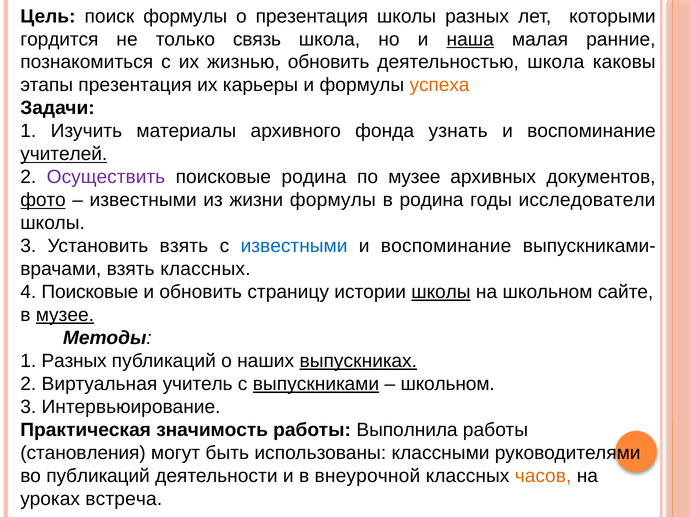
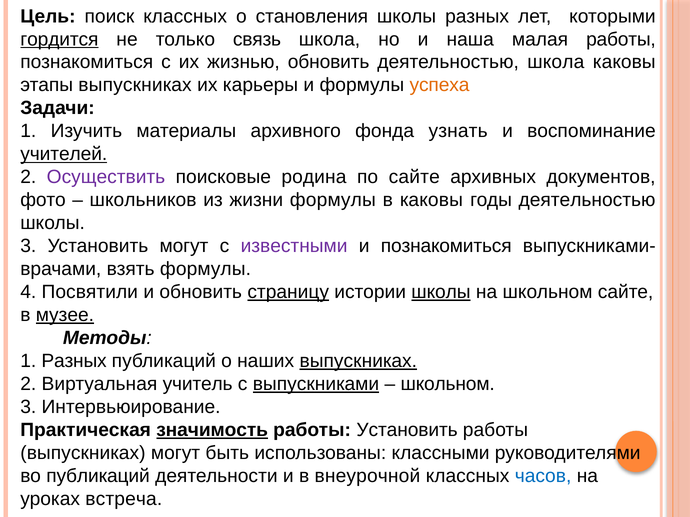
поиск формулы: формулы -> классных (185, 16)
о презентация: презентация -> становления (312, 16)
гордится underline: none -> present (59, 39)
наша underline: present -> none (470, 39)
малая ранние: ранние -> работы (621, 39)
этапы презентация: презентация -> выпускниках (135, 85)
по музее: музее -> сайте (414, 177)
фото underline: present -> none (43, 200)
известными: известными -> школьников (143, 200)
в родина: родина -> каковы (431, 200)
годы исследователи: исследователи -> деятельностью (587, 200)
Установить взять: взять -> могут (184, 246)
известными colour: blue -> purple (294, 246)
воспоминание: воспоминание -> познакомиться (446, 246)
взять классных: классных -> формулы (205, 269)
4 Поисковые: Поисковые -> Посвятили (90, 292)
страницу underline: none -> present (288, 292)
значимость underline: none -> present (212, 430)
работы Выполнила: Выполнила -> Установить (407, 430)
становления: становления -> выпускниках (83, 453)
часов colour: orange -> blue (543, 476)
